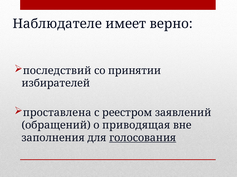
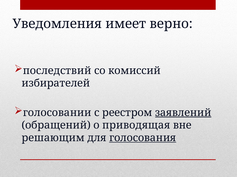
Наблюдателе: Наблюдателе -> Уведомления (57, 24)
принятии: принятии -> комиссий (135, 71)
проставлена: проставлена -> голосовании (57, 113)
заявлений underline: none -> present (183, 113)
заполнения: заполнения -> решающим (53, 138)
